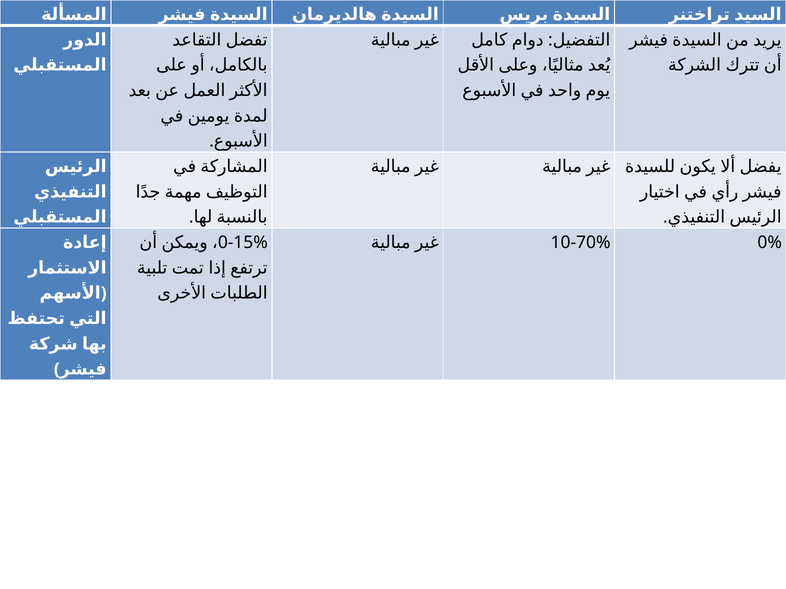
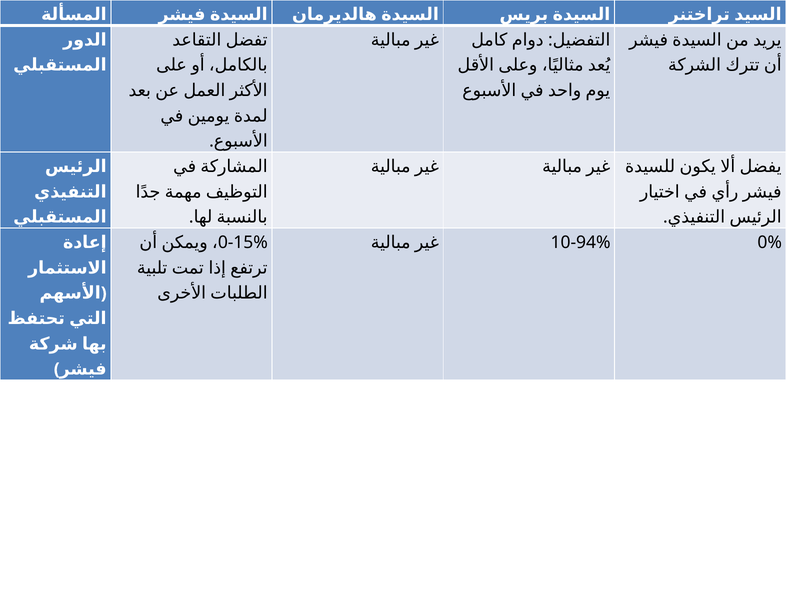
10-70%: 10-70% -> 10-94% (581, 243)
